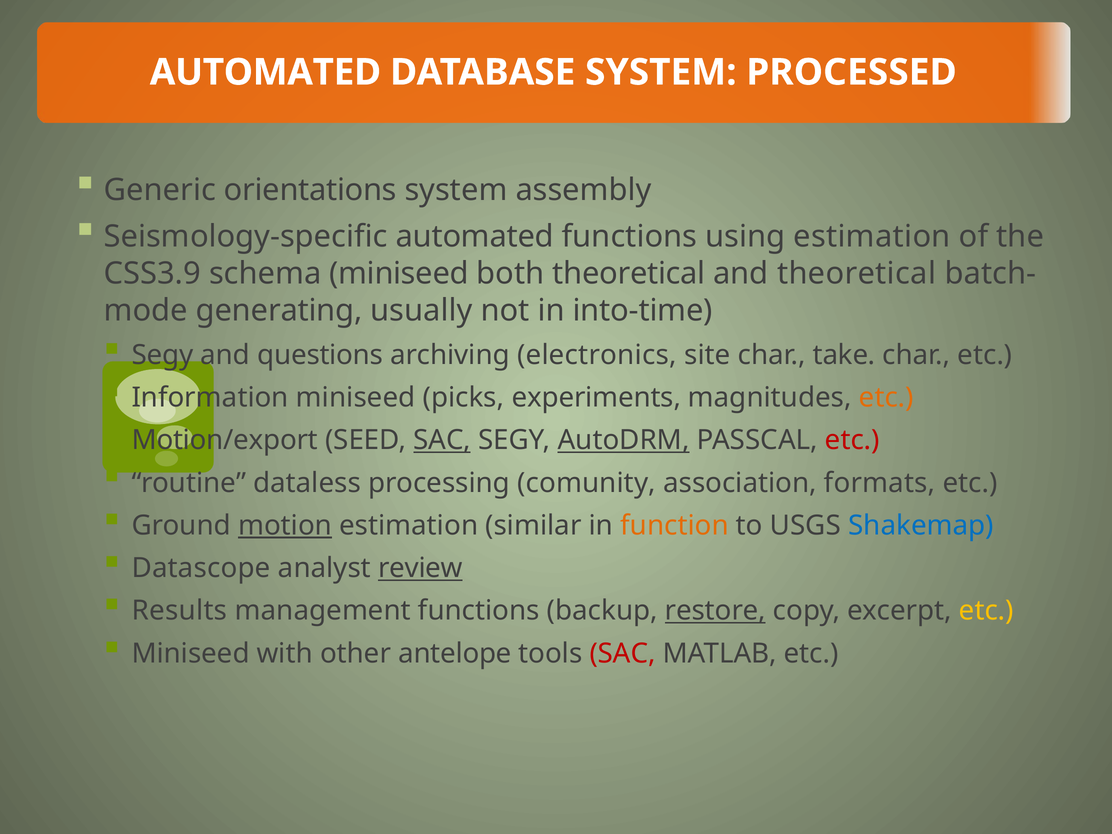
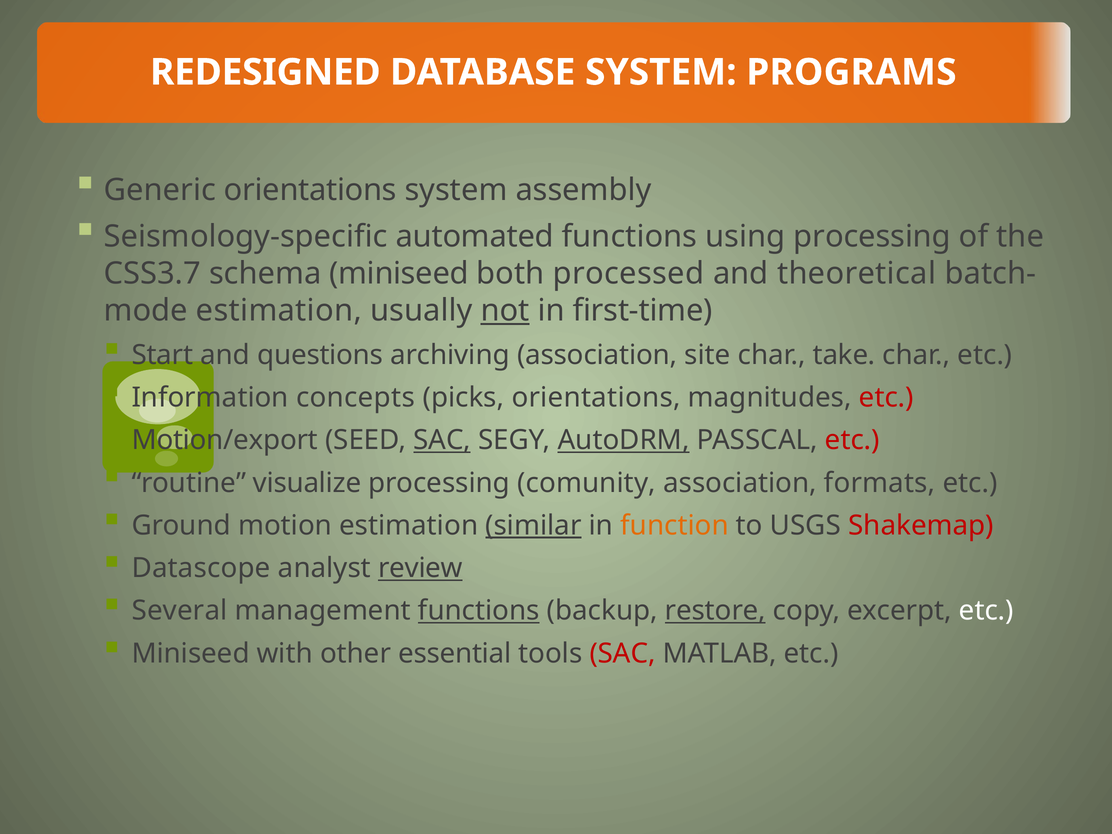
AUTOMATED: AUTOMATED -> REDESIGNED (265, 72)
PROCESSED: PROCESSED -> PROGRAMS (851, 72)
using estimation: estimation -> processing (872, 236)
CSS3.9: CSS3.9 -> CSS3.7 (152, 274)
both theoretical: theoretical -> processed (629, 274)
generating: generating -> estimation (279, 311)
not underline: none -> present (505, 311)
into-time: into-time -> first-time (643, 311)
Segy: Segy -> Start (162, 355)
archiving electronics: electronics -> association (597, 355)
Information miniseed: miniseed -> concepts (356, 398)
picks experiments: experiments -> orientations (596, 398)
etc colour: orange -> red (886, 398)
dataless: dataless -> visualize (307, 483)
motion underline: present -> none (285, 526)
similar underline: none -> present (533, 526)
Shakemap colour: blue -> red (921, 526)
Results: Results -> Several (180, 611)
functions underline: none -> present (479, 611)
etc colour: yellow -> white (986, 611)
antelope: antelope -> essential (455, 653)
